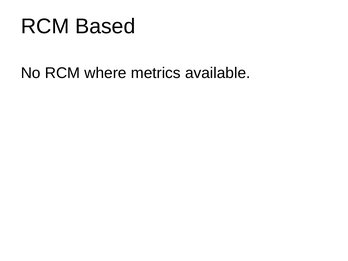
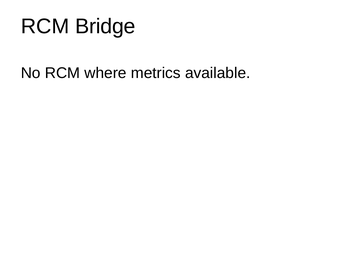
Based: Based -> Bridge (105, 26)
